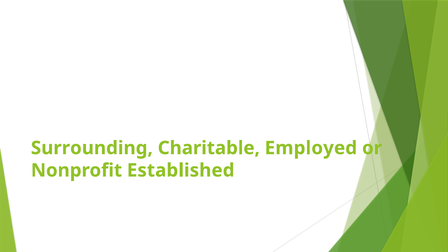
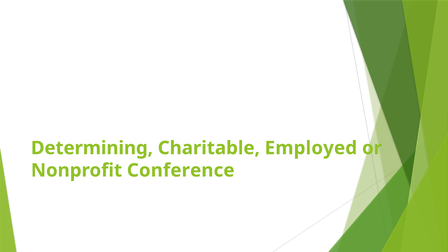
Surrounding: Surrounding -> Determining (92, 148)
Established: Established -> Conference (181, 170)
